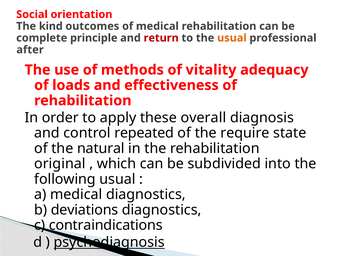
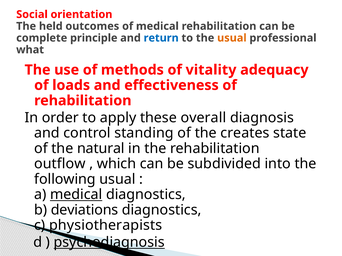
kind: kind -> held (51, 26)
return colour: red -> blue (161, 38)
after: after -> what (30, 50)
repeated: repeated -> standing (144, 133)
require: require -> creates (245, 133)
original: original -> outflow (60, 164)
medical underline: none -> present (76, 195)
contraindications: contraindications -> physiotherapists (106, 226)
